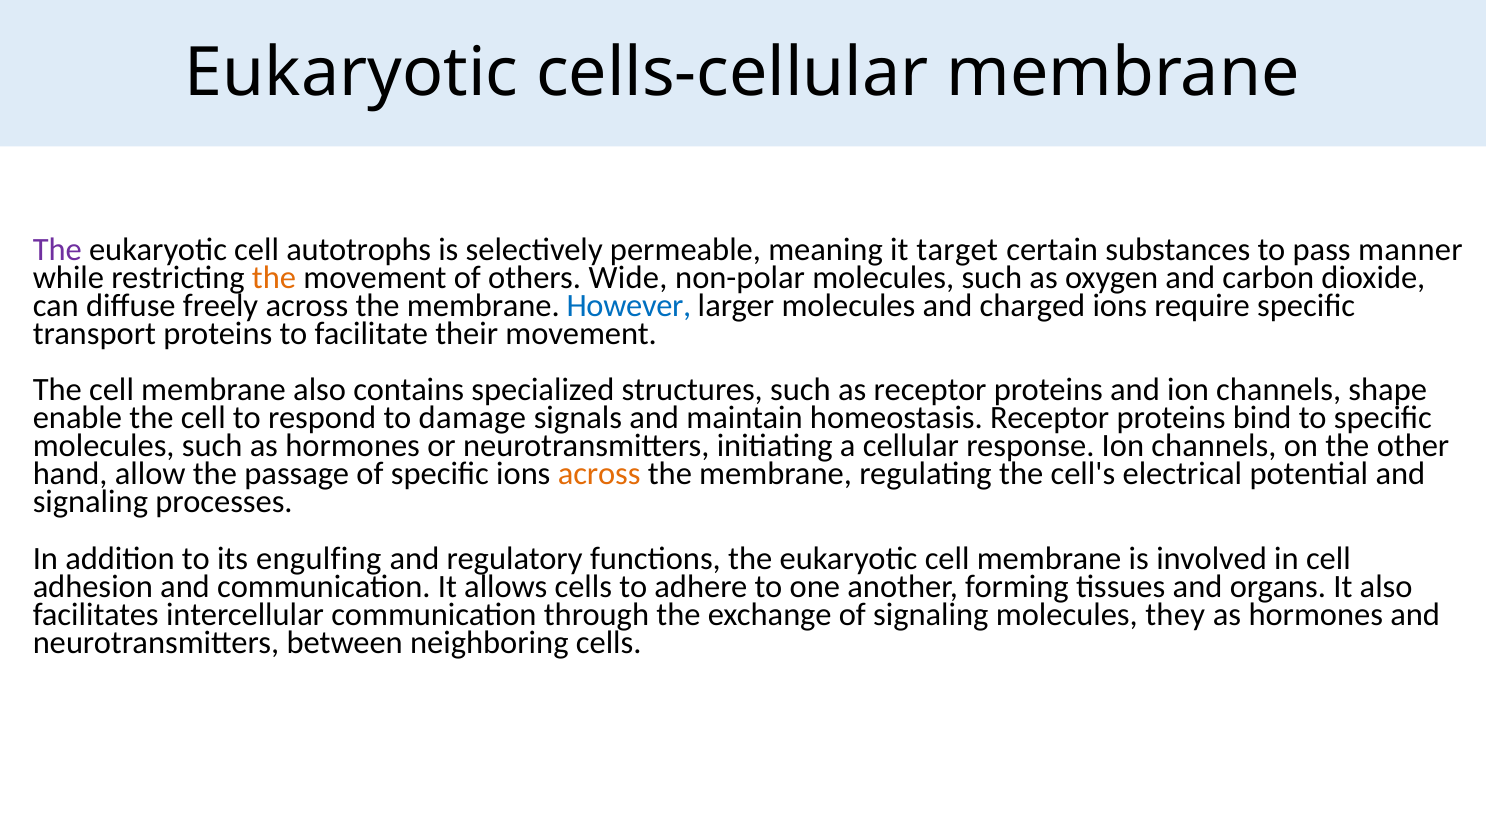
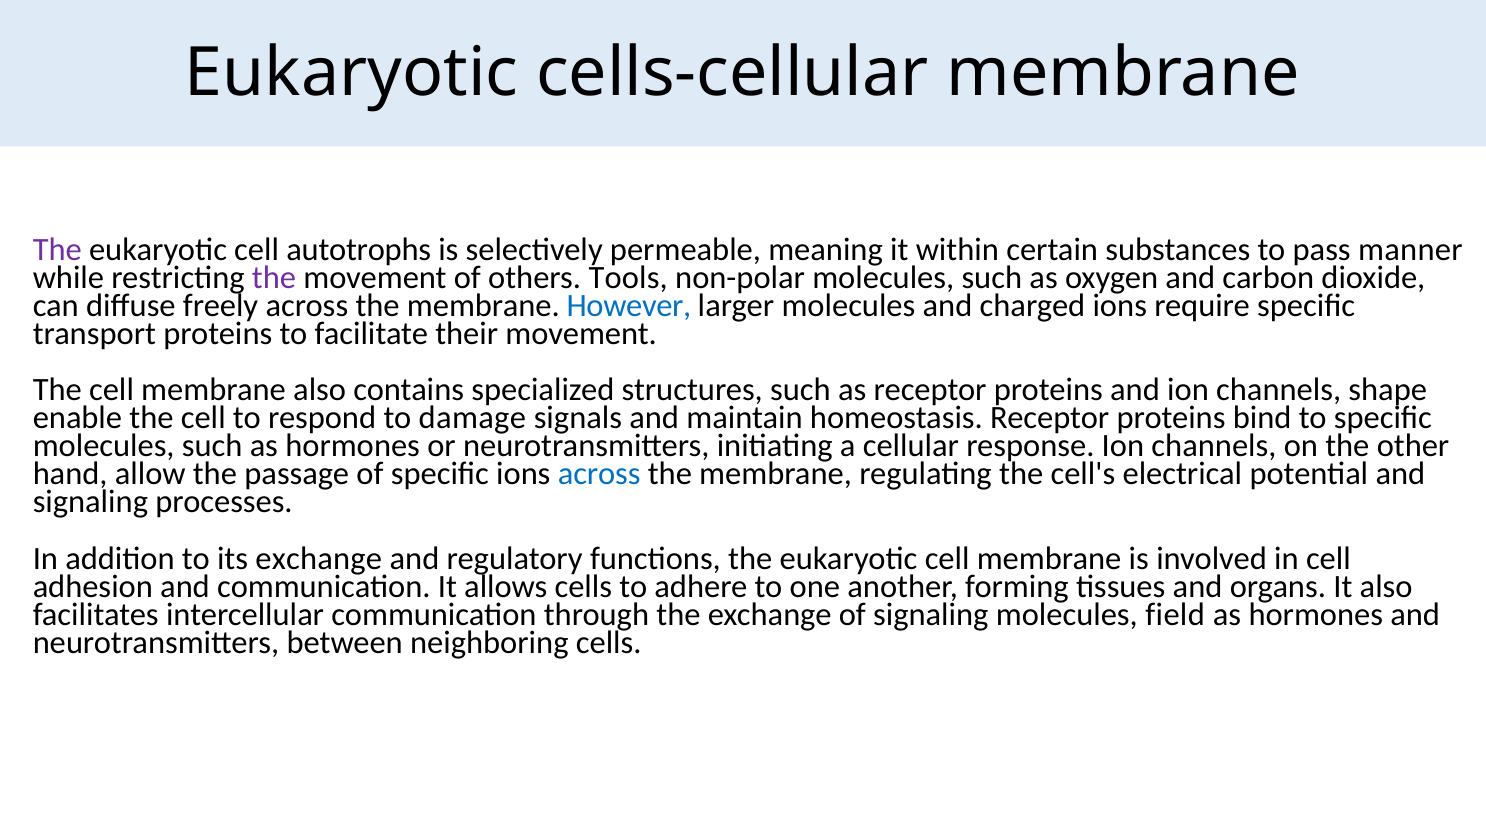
target: target -> within (957, 249)
the colour: orange -> purple (274, 278)
Wide: Wide -> Tools (628, 278)
across colour: orange -> blue (599, 474)
its engulfing: engulfing -> exchange (319, 558)
they: they -> field (1175, 614)
